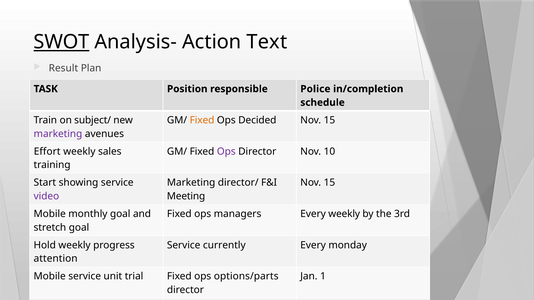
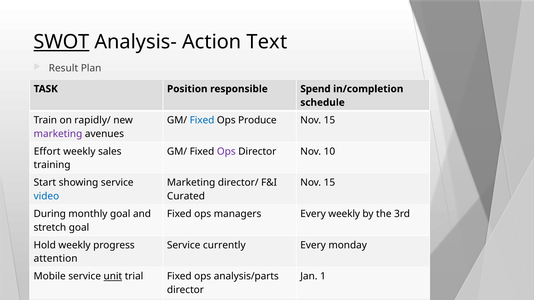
Police: Police -> Spend (315, 89)
subject/: subject/ -> rapidly/ (93, 120)
Fixed colour: orange -> blue (202, 120)
Decided: Decided -> Produce (257, 120)
video colour: purple -> blue (46, 196)
Meeting: Meeting -> Curated (186, 196)
Mobile: Mobile -> During (50, 214)
unit underline: none -> present (113, 277)
options/parts: options/parts -> analysis/parts (246, 277)
